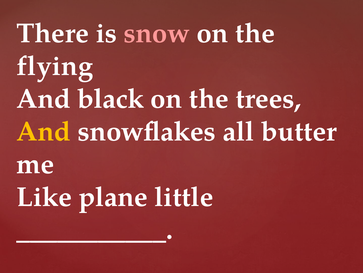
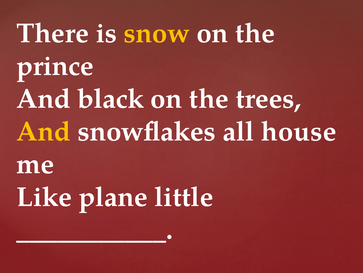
snow colour: pink -> yellow (157, 33)
flying: flying -> prince (55, 66)
butter: butter -> house (299, 131)
